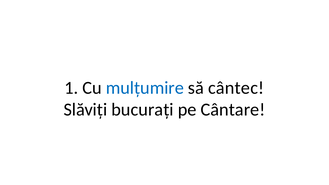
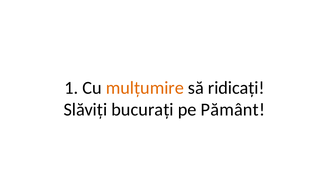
mulțumire colour: blue -> orange (145, 88)
cântec: cântec -> ridicați (236, 88)
Cântare: Cântare -> Pământ (233, 110)
